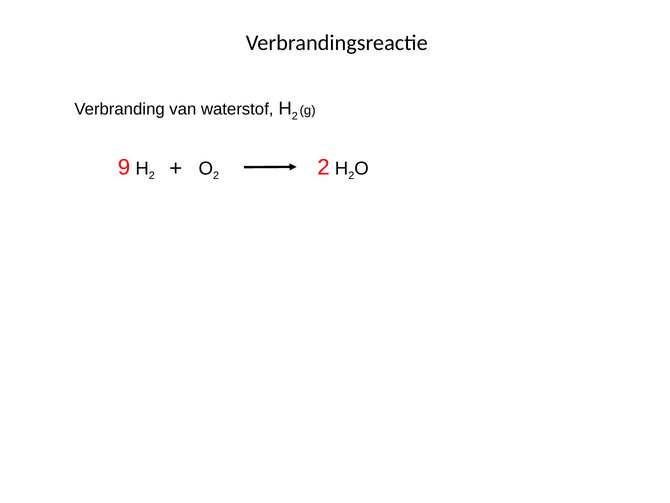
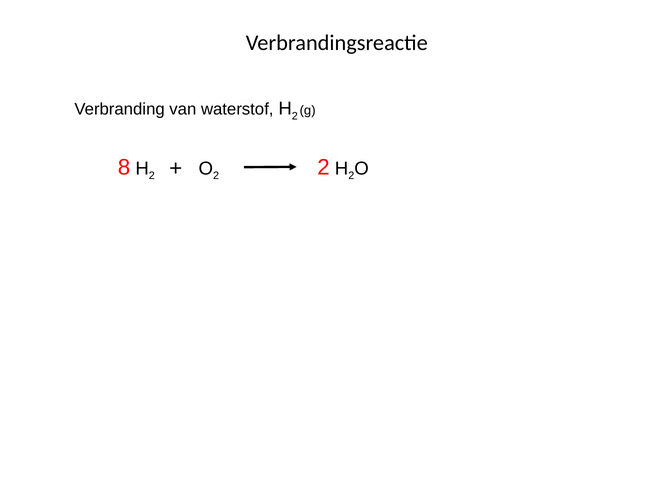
9: 9 -> 8 (124, 167)
